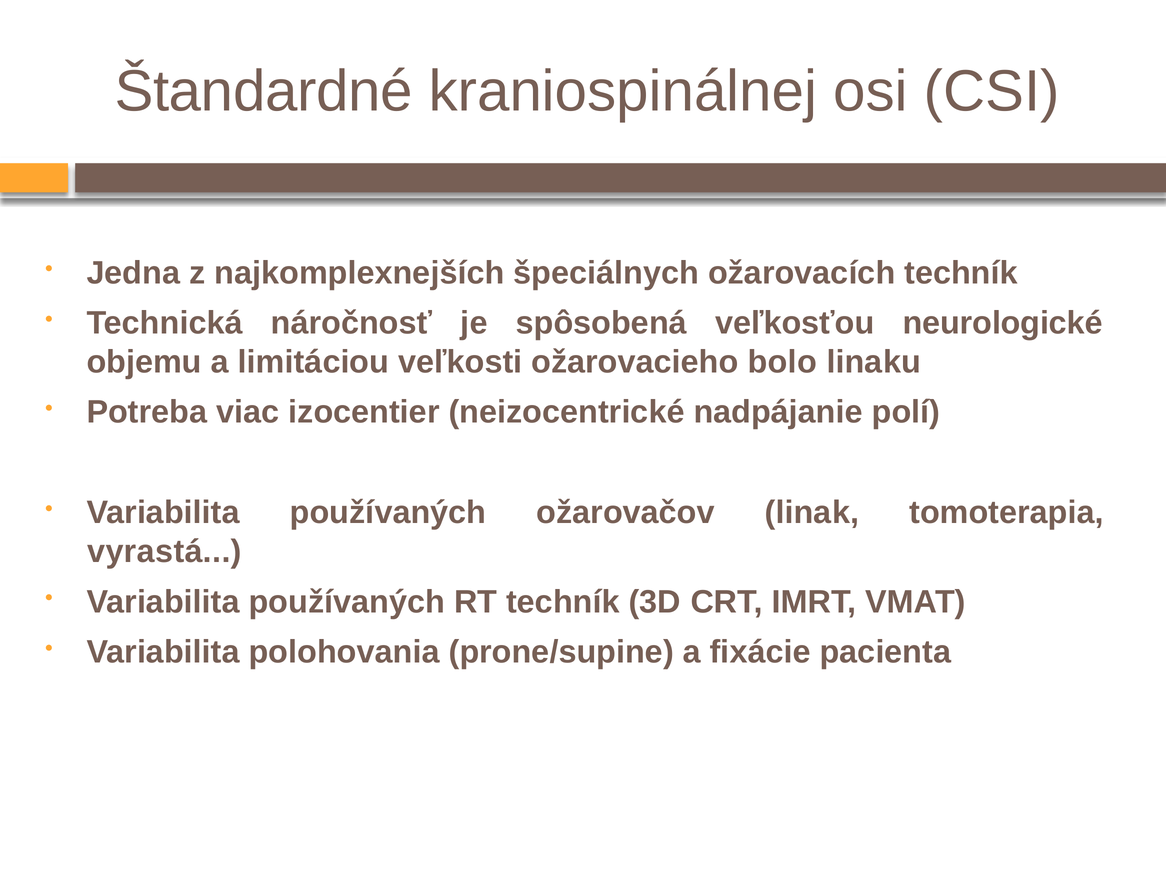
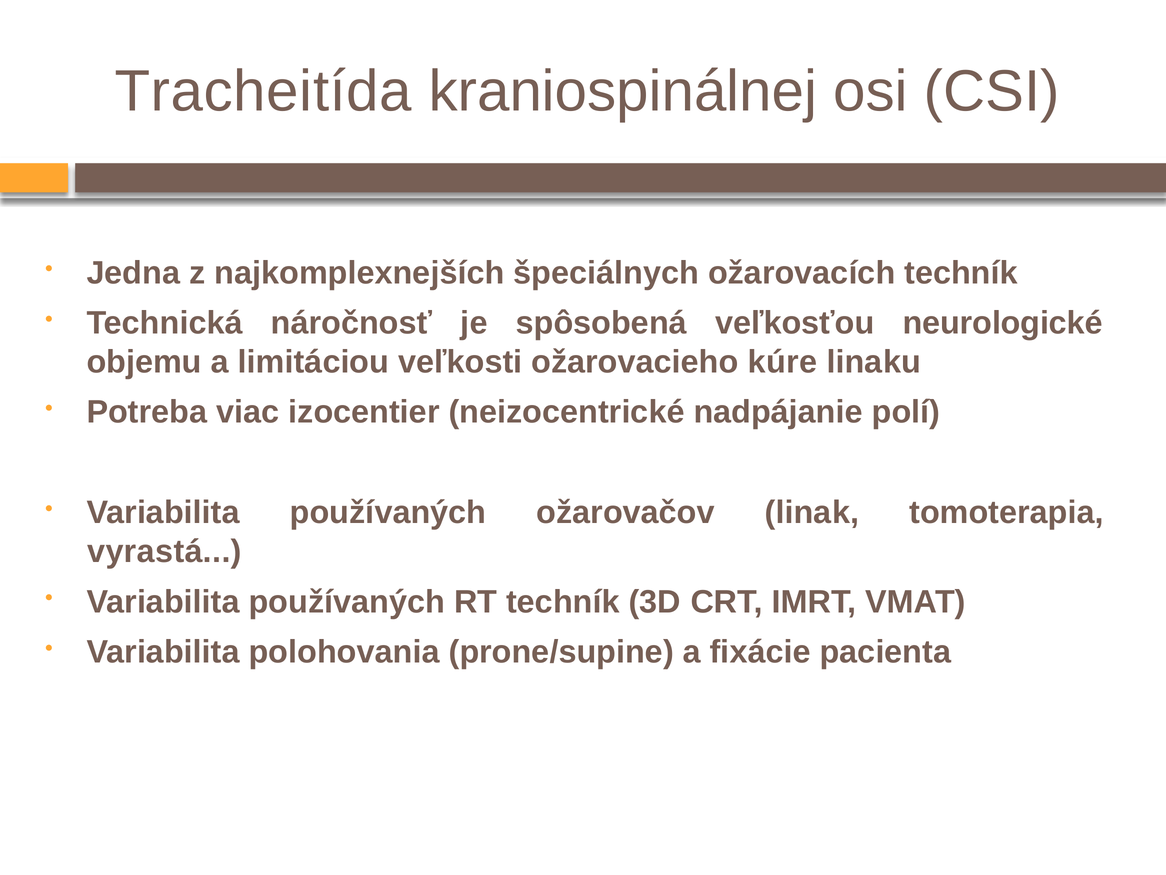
Štandardné: Štandardné -> Tracheitída (263, 91)
bolo: bolo -> kúre (782, 362)
